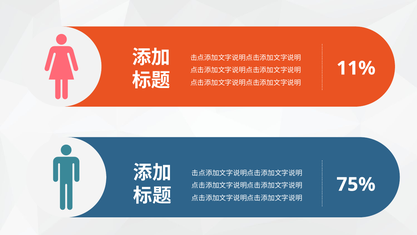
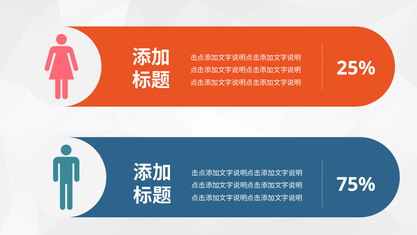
11%: 11% -> 25% (356, 68)
